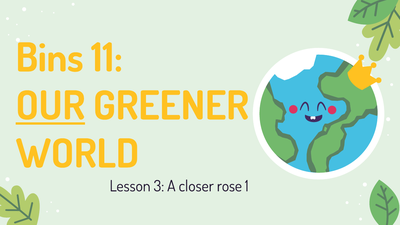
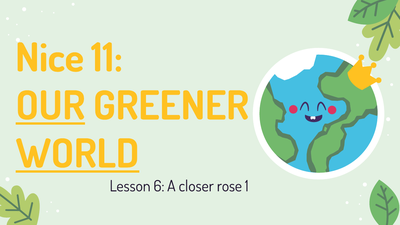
Bins: Bins -> Nice (50, 58)
WORLD underline: none -> present (77, 154)
3: 3 -> 6 (159, 186)
